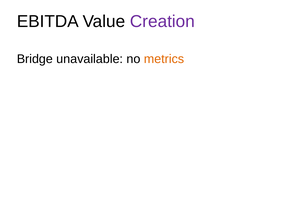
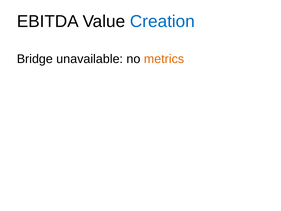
Creation colour: purple -> blue (162, 21)
